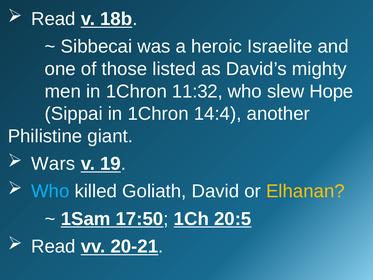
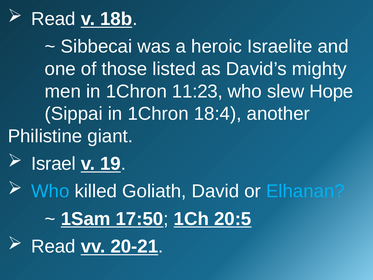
11:32: 11:32 -> 11:23 (197, 91)
14:4: 14:4 -> 18:4 (218, 114)
Wars: Wars -> Israel (53, 164)
Elhanan colour: yellow -> light blue (305, 191)
